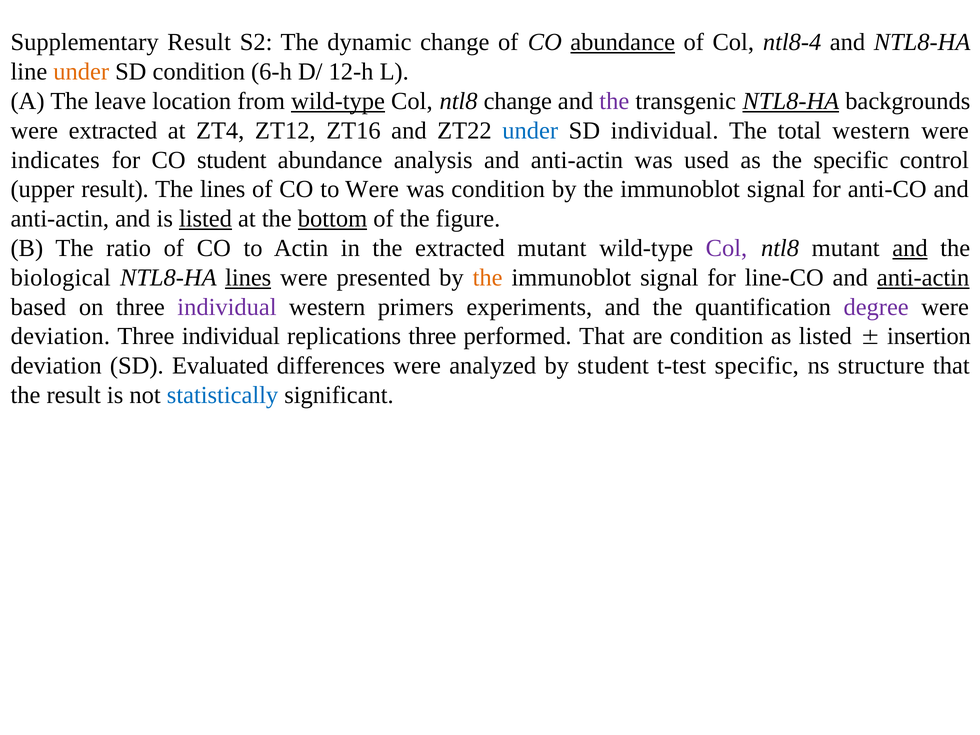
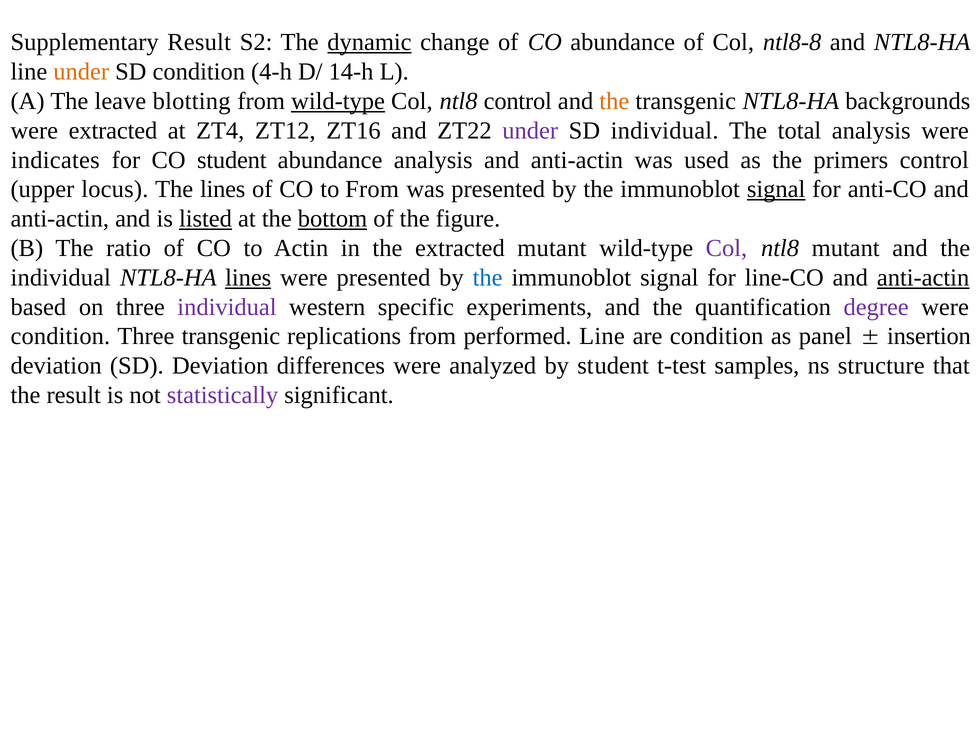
dynamic underline: none -> present (369, 42)
abundance underline: present -> none (623, 42)
ntl8-4: ntl8-4 -> ntl8-8 (792, 42)
6-h: 6-h -> 4-h (271, 72)
12-h: 12-h -> 14-h (351, 72)
location: location -> blotting (192, 101)
ntl8 change: change -> control (518, 101)
the colour: purple -> orange (614, 101)
NTL8-HA underline: present -> none (791, 101)
under colour: blue -> purple (530, 131)
total western: western -> analysis (871, 131)
the specific: specific -> primers (851, 160)
upper result: result -> locus (115, 189)
to Were: Were -> From (372, 189)
was condition: condition -> presented (498, 189)
signal underline: none -> present (776, 189)
and underline: present -> none (910, 248)
biological: biological -> individual (61, 278)
the colour: orange -> blue (488, 278)
primers: primers -> specific (416, 307)
deviation: deviation -> condition (60, 336)
individual: individual -> transgenic (231, 336)
replications three: three -> from (432, 336)
performed That: That -> Line (602, 336)
as listed: listed -> panel (825, 336)
SD Evaluated: Evaluated -> Deviation (220, 366)
t-test specific: specific -> samples (757, 366)
statistically colour: blue -> purple (223, 395)
